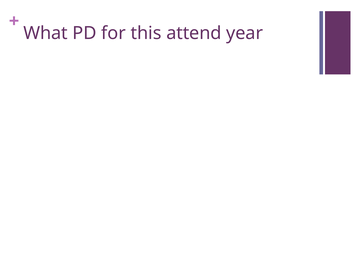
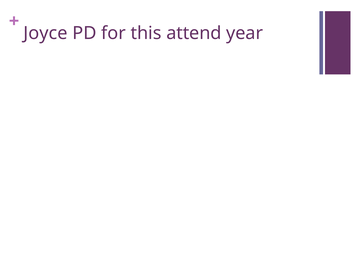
What: What -> Joyce (45, 33)
